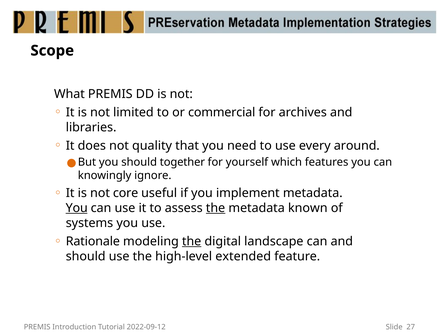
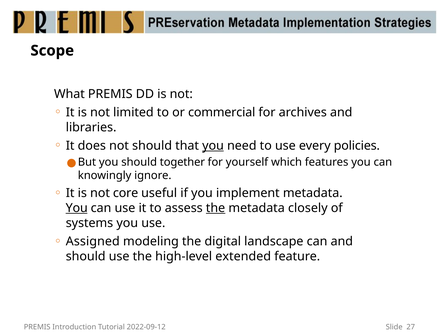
not quality: quality -> should (152, 146)
you underline: none -> present (213, 146)
around: around -> policies (357, 146)
known: known -> closely (308, 208)
Rationale: Rationale -> Assigned (93, 241)
the underline: present -> none (192, 241)
